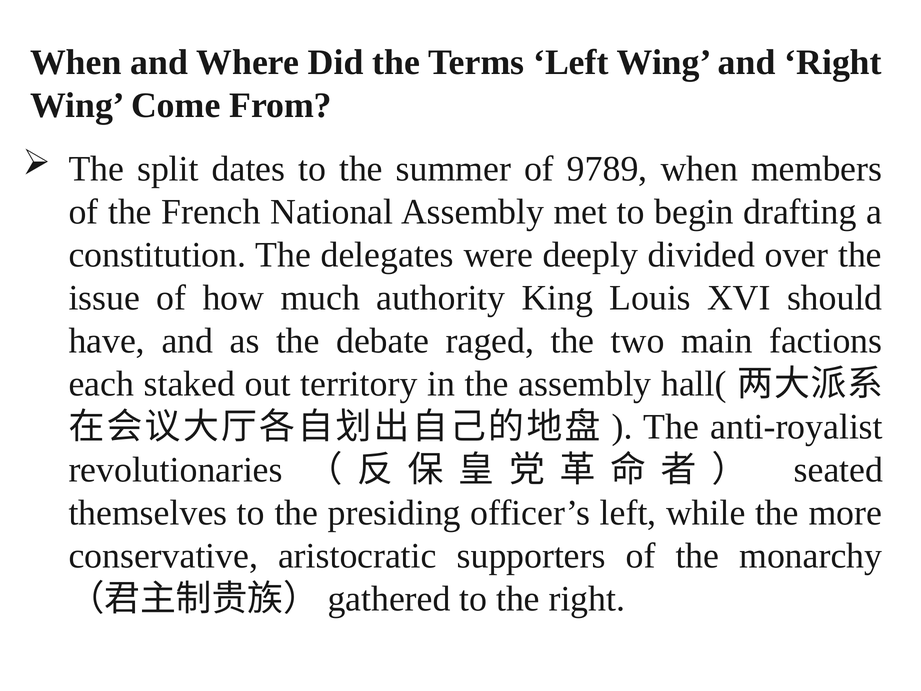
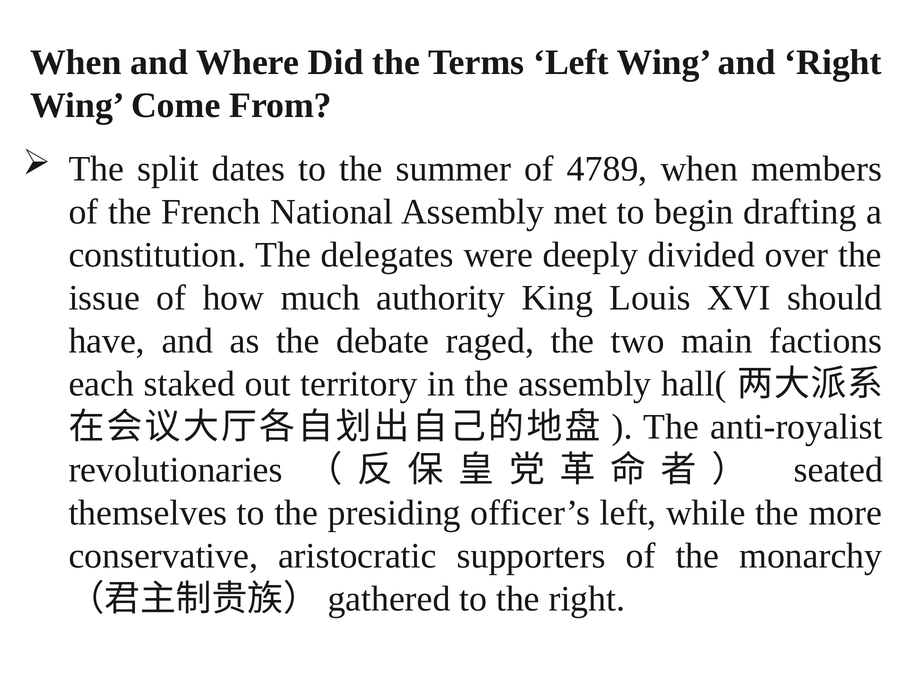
9789: 9789 -> 4789 (607, 169)
